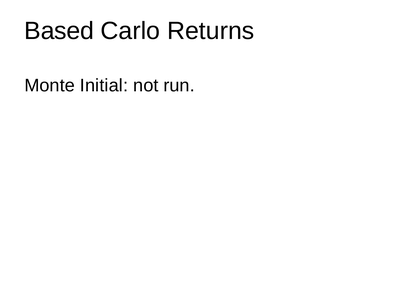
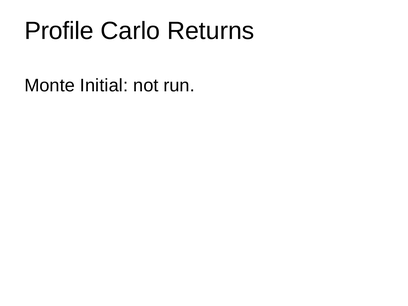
Based: Based -> Profile (59, 31)
